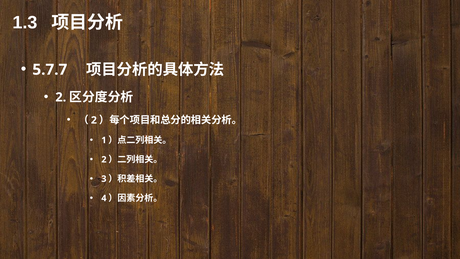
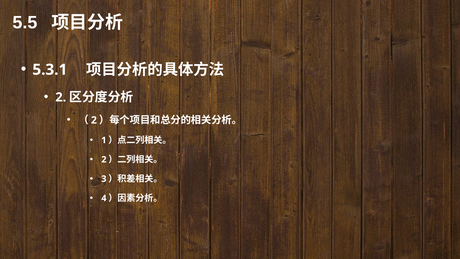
1.3: 1.3 -> 5.5 (25, 23)
5.7.7: 5.7.7 -> 5.3.1 (50, 70)
